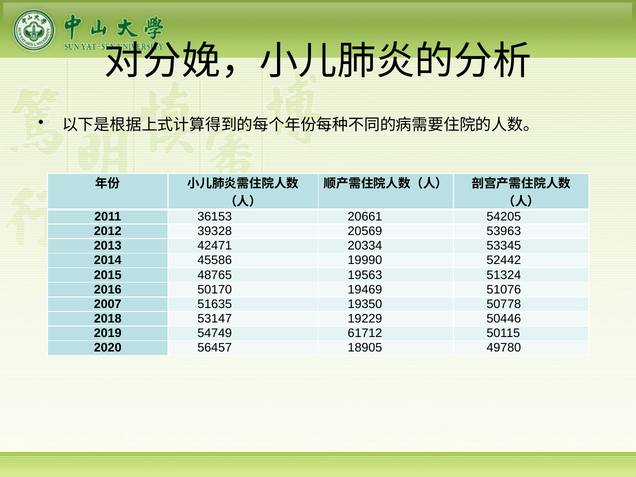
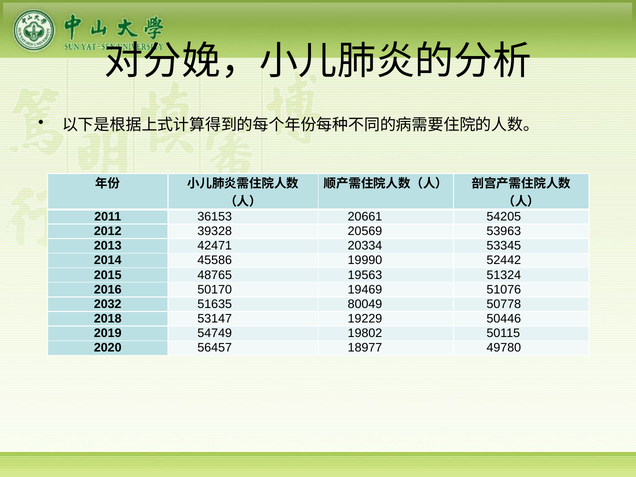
2007: 2007 -> 2032 (108, 304)
19350: 19350 -> 80049 (365, 304)
61712: 61712 -> 19802 (365, 333)
18905: 18905 -> 18977 (365, 348)
